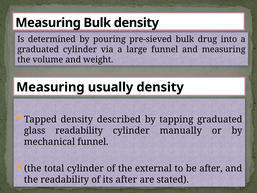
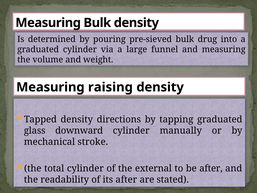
usually: usually -> raising (110, 87)
described: described -> directions (119, 119)
glass readability: readability -> downward (79, 130)
mechanical funnel: funnel -> stroke (93, 142)
